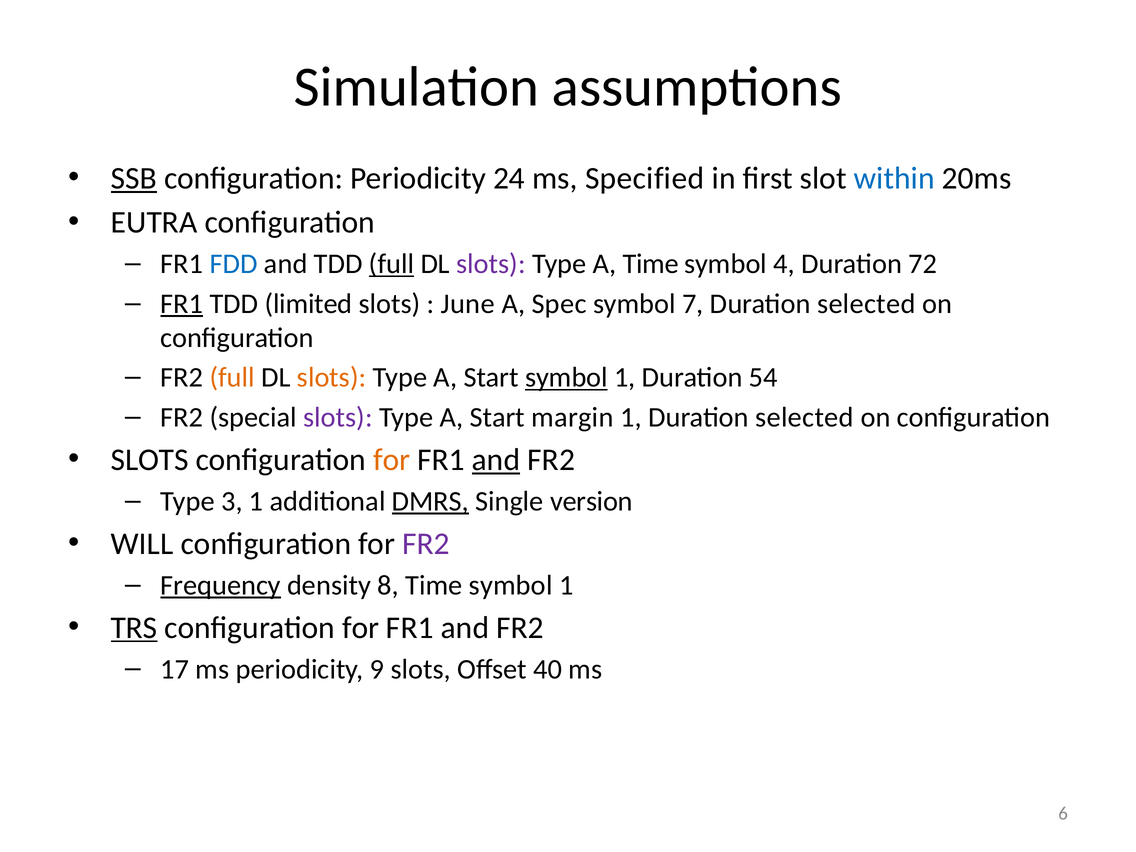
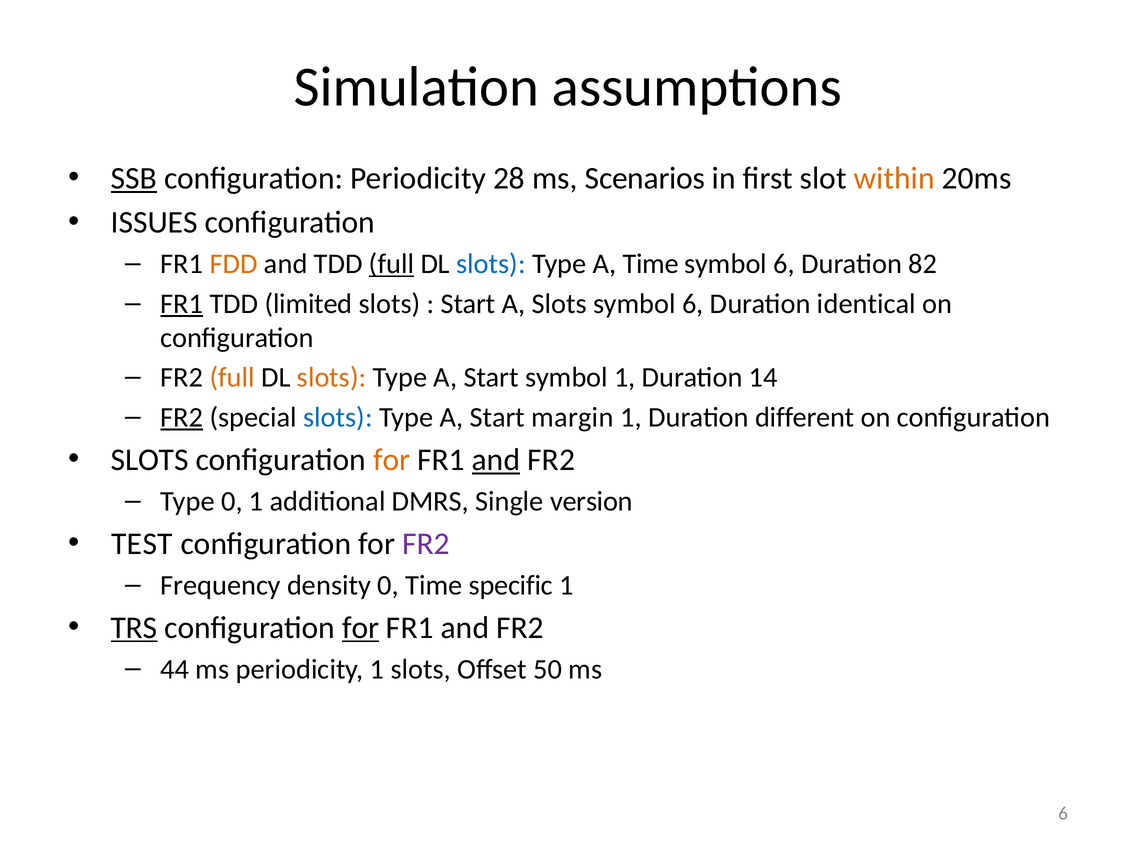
24: 24 -> 28 (509, 178)
Specified: Specified -> Scenarios (645, 178)
within colour: blue -> orange (894, 178)
EUTRA: EUTRA -> ISSUES (154, 223)
FDD colour: blue -> orange (234, 264)
slots colour: purple -> blue (491, 264)
4: 4 -> 6 (784, 264)
72: 72 -> 82 (923, 264)
June: June -> Start (468, 304)
A Spec: Spec -> Slots (559, 304)
7: 7 -> 6 (693, 304)
selected: selected -> identical (866, 304)
symbol underline: present -> none (566, 378)
54: 54 -> 14 (763, 378)
FR2 underline: none -> present (182, 417)
slots colour: purple -> blue (338, 417)
1 Duration selected: selected -> different (805, 417)
Type 3: 3 -> 0 (232, 501)
DMRS underline: present -> none (430, 501)
WILL: WILL -> TEST (142, 544)
Frequency underline: present -> none (221, 585)
density 8: 8 -> 0 (388, 585)
symbol: symbol -> specific (511, 585)
for underline: none -> present (361, 628)
17: 17 -> 44 (175, 669)
periodicity 9: 9 -> 1 (377, 669)
40: 40 -> 50 (548, 669)
